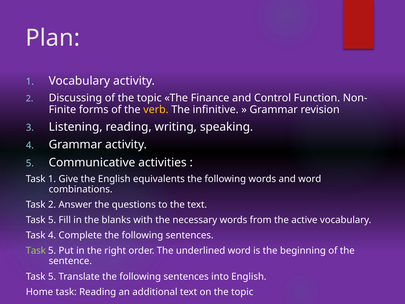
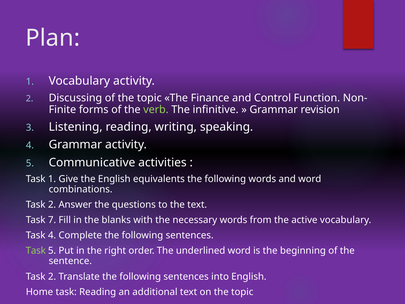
verb colour: yellow -> light green (156, 109)
5: 5 -> 7 (52, 220)
5: 5 -> 2 (52, 276)
